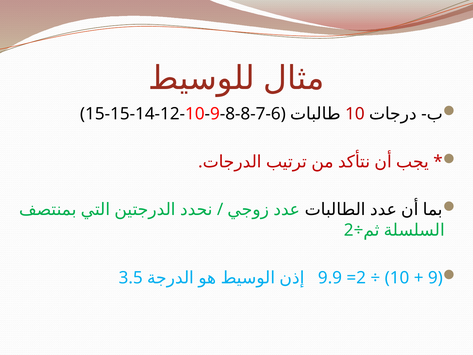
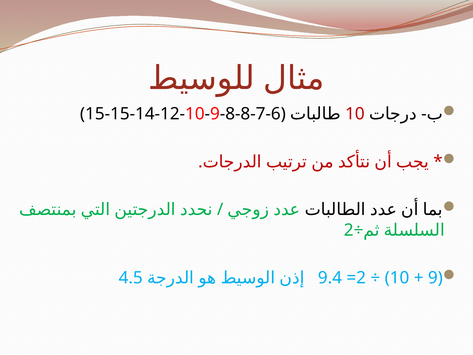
3.5: 3.5 -> 4.5 (131, 278)
9.9: 9.9 -> 9.4 (330, 278)
